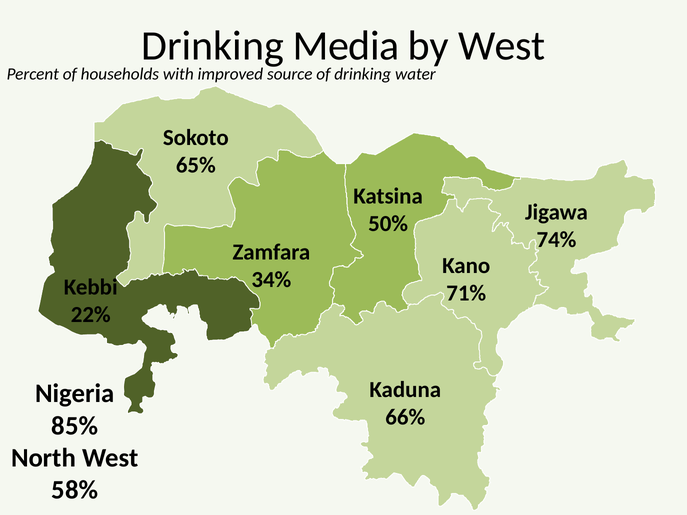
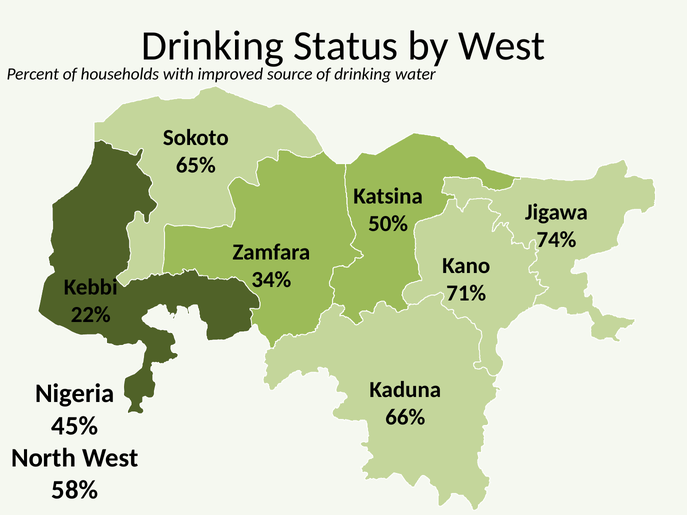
Media: Media -> Status (346, 46)
85%: 85% -> 45% (75, 426)
